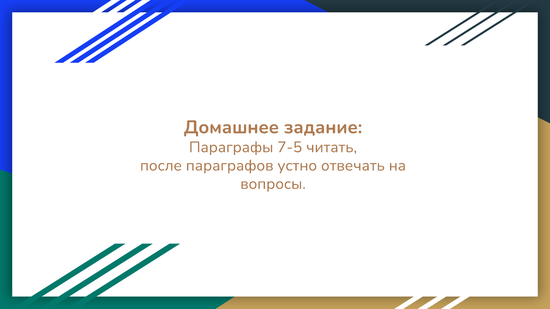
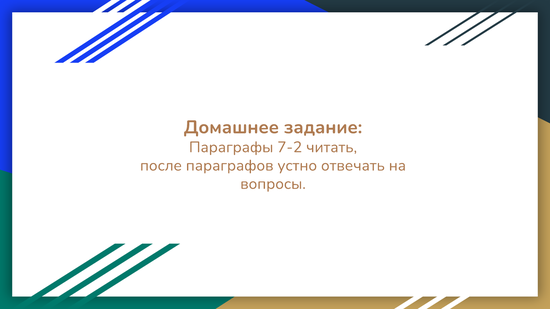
7-5: 7-5 -> 7-2 (290, 147)
